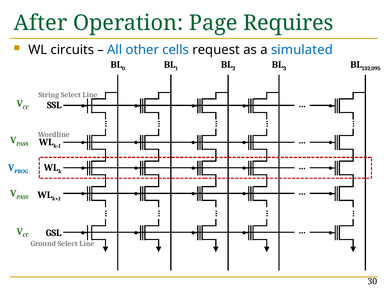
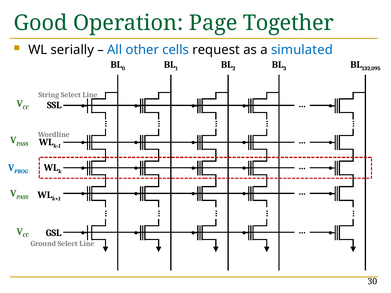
After: After -> Good (41, 23)
Requires: Requires -> Together (288, 23)
circuits: circuits -> serially (72, 50)
